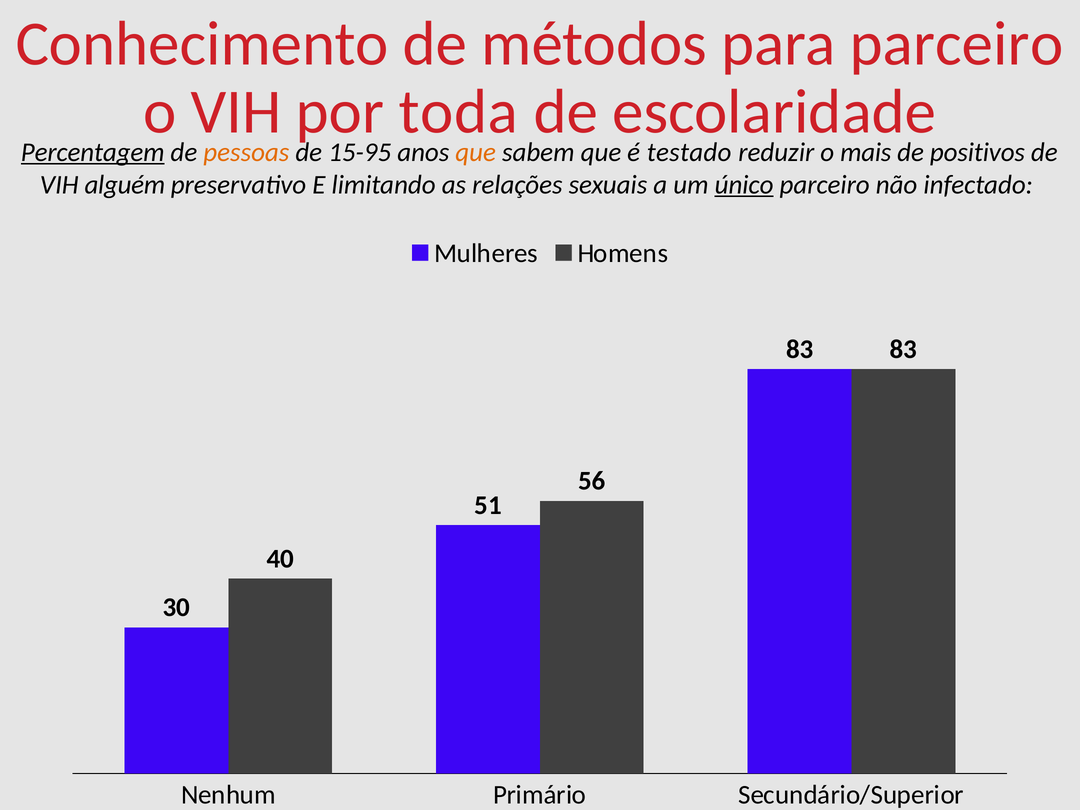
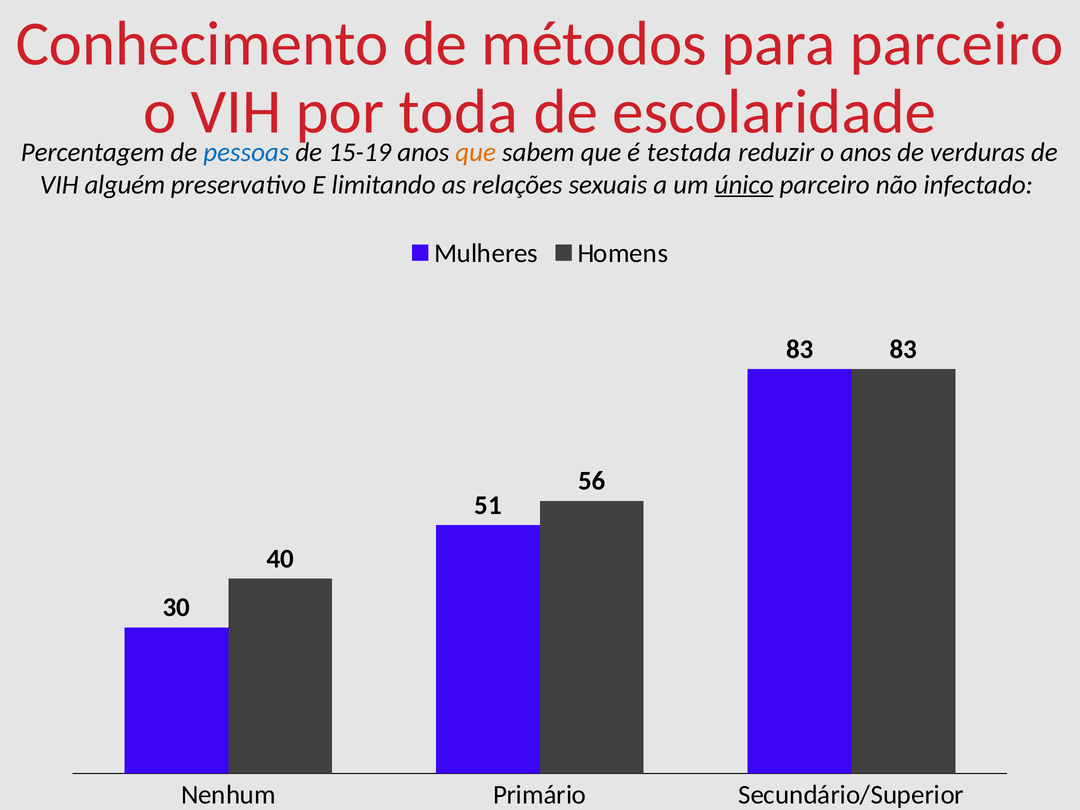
Percentagem underline: present -> none (93, 152)
pessoas colour: orange -> blue (246, 152)
15-95: 15-95 -> 15-19 (360, 152)
testado: testado -> testada (689, 152)
o mais: mais -> anos (866, 152)
positivos: positivos -> verduras (977, 152)
